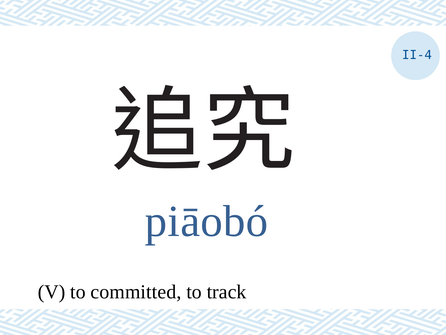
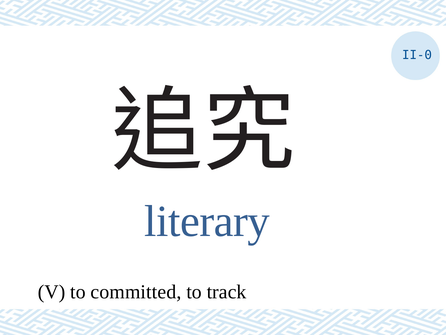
II-4: II-4 -> II-0 (417, 55)
piāobó: piāobó -> literary (207, 221)
